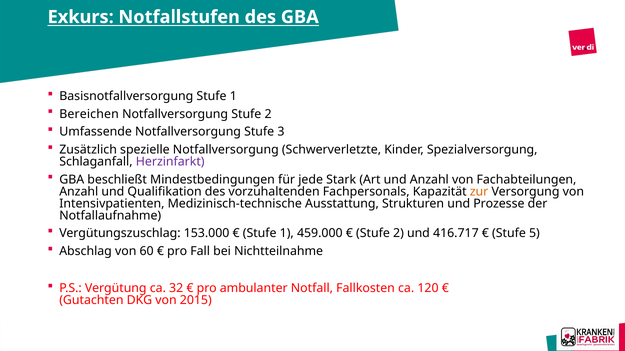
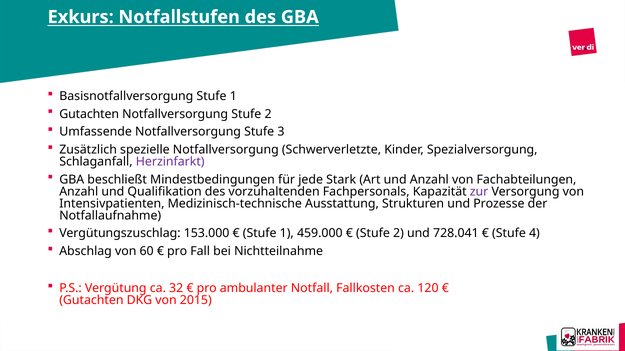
Bereichen: Bereichen -> Gutachten (89, 114)
zur colour: orange -> purple (479, 192)
416.717: 416.717 -> 728.041 (456, 234)
5: 5 -> 4 (534, 234)
